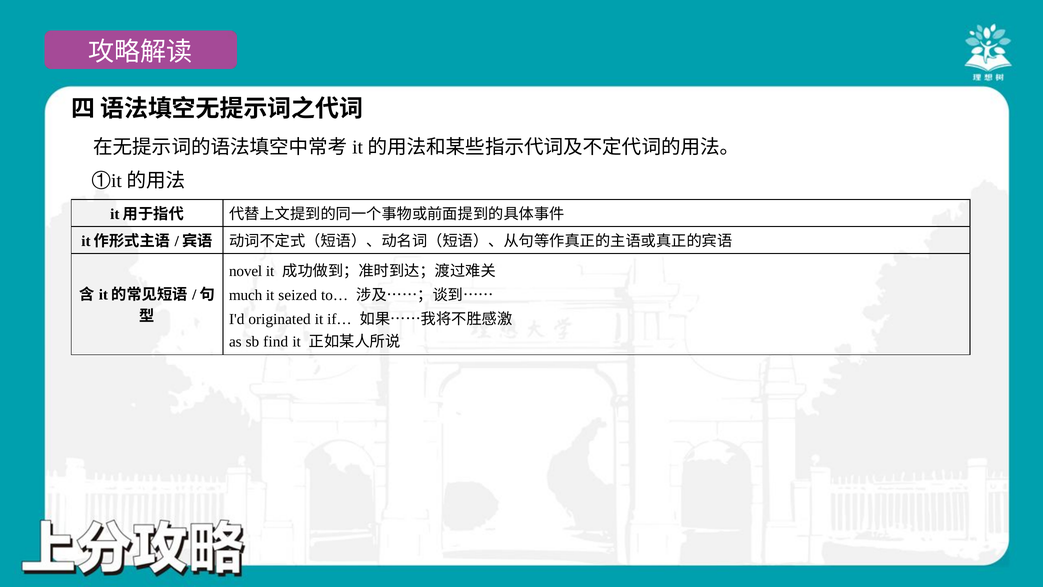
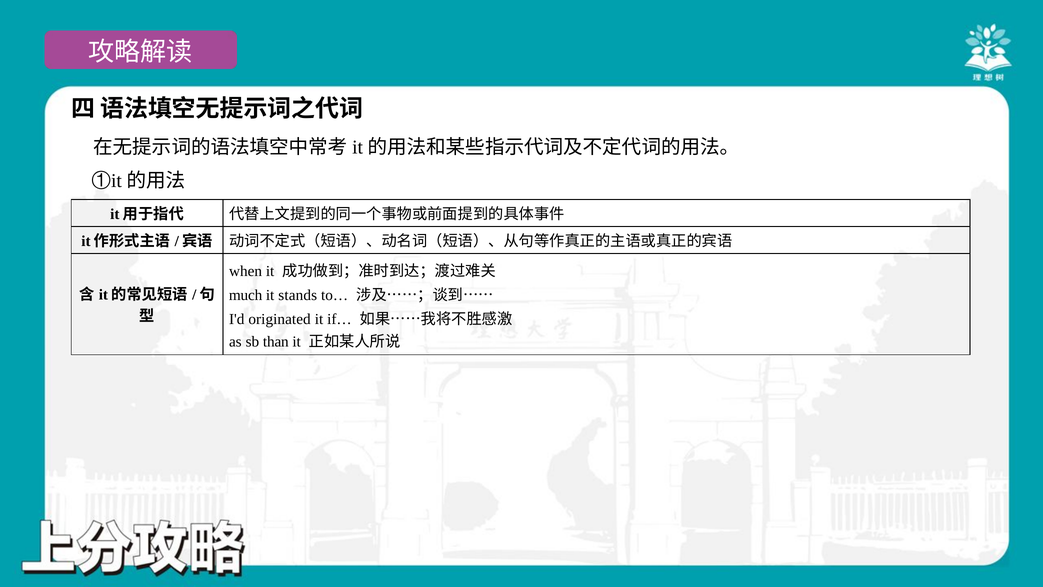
novel: novel -> when (246, 271)
seized: seized -> stands (298, 295)
find: find -> than (276, 342)
